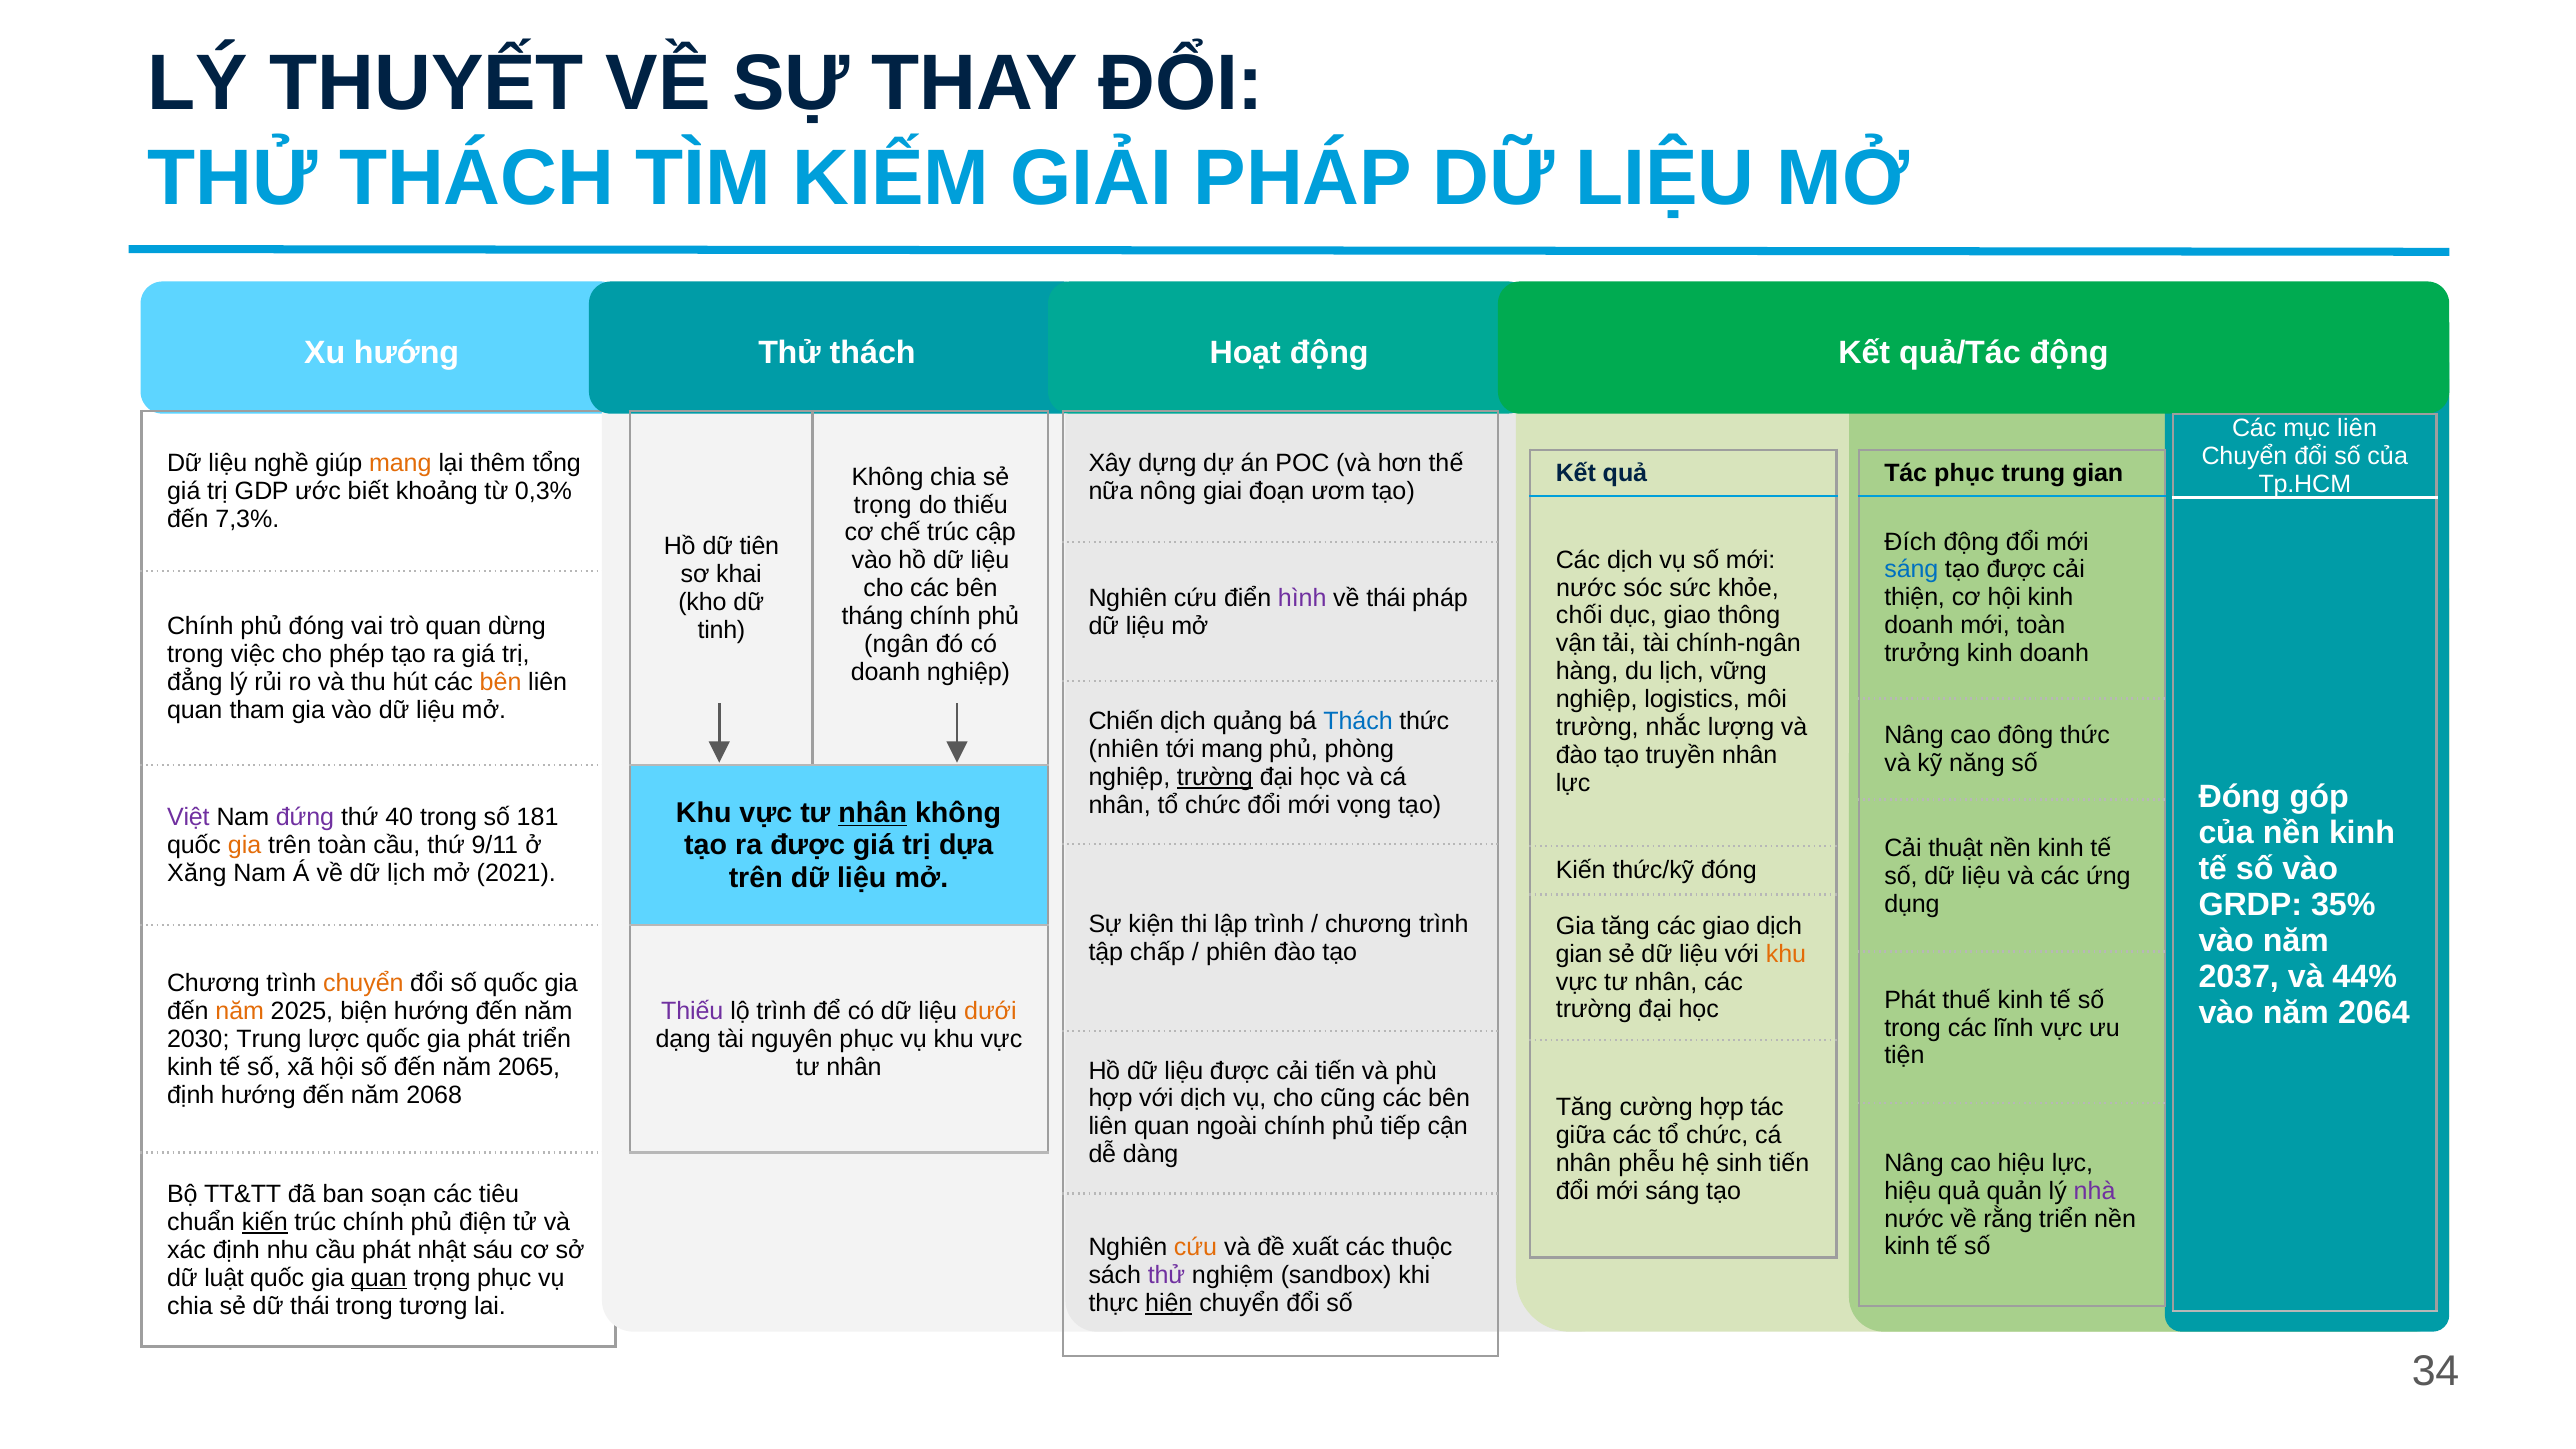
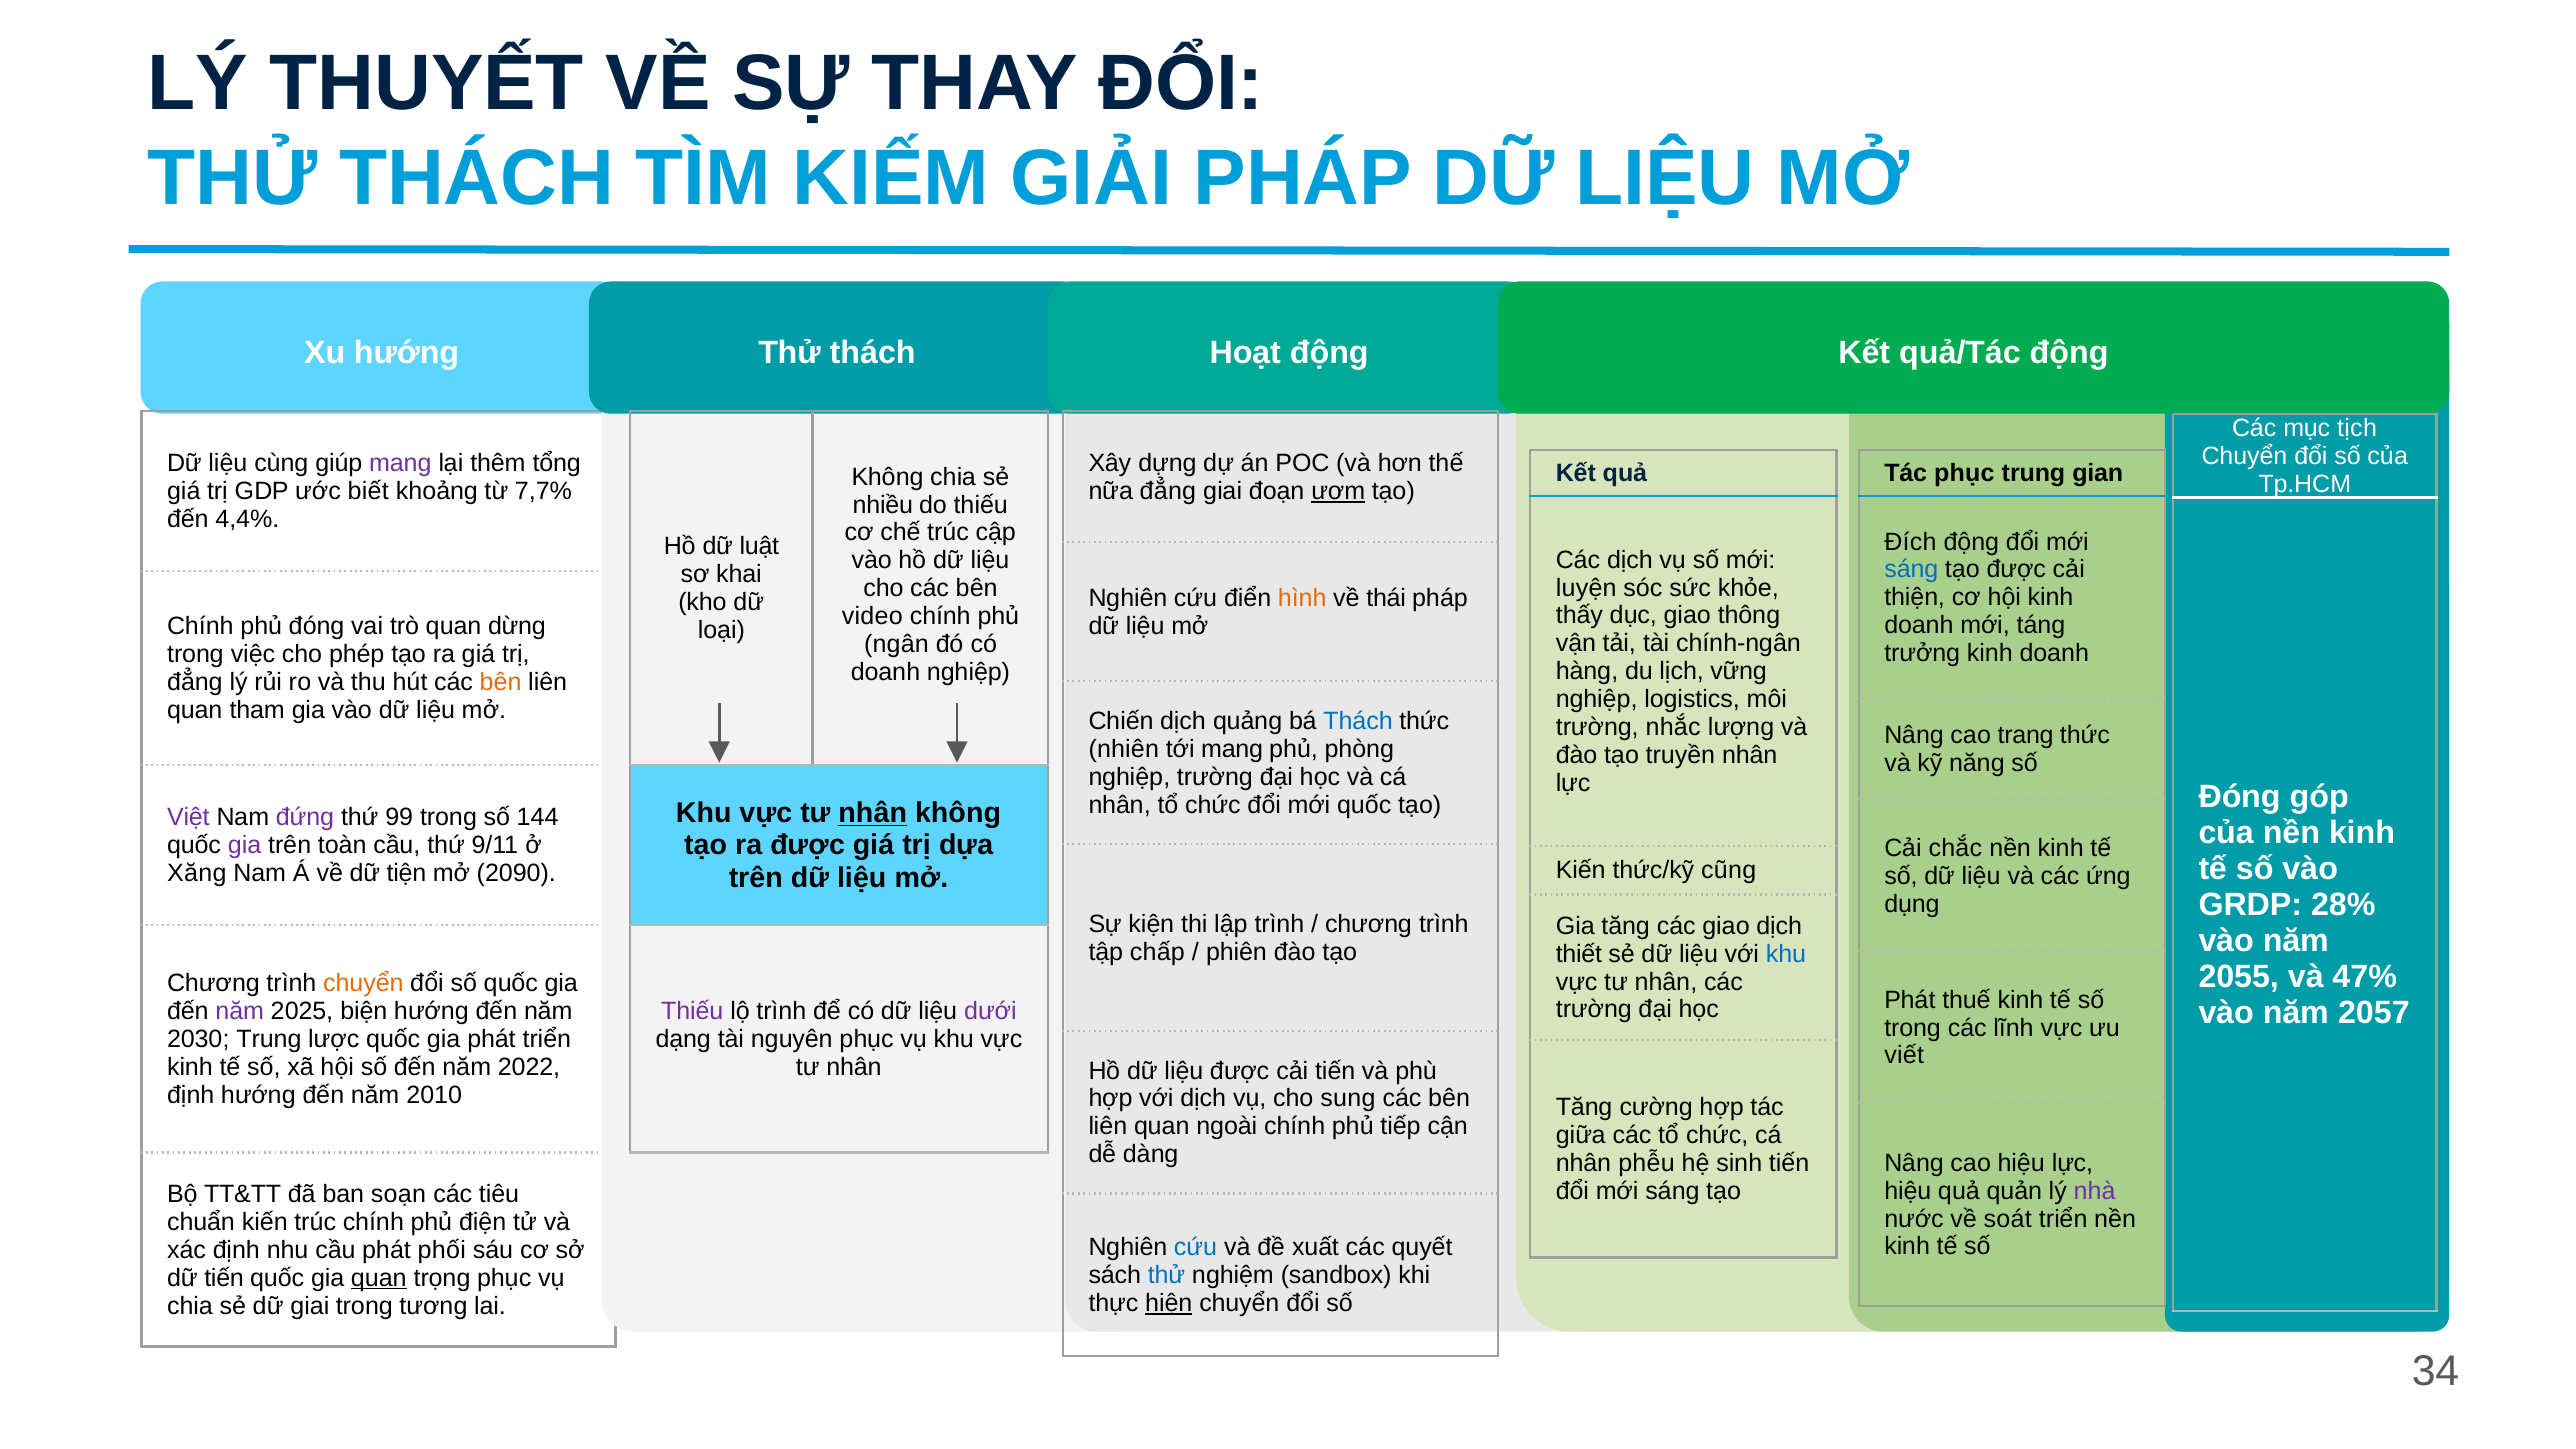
mục liên: liên -> tịch (2357, 428)
nghề: nghề -> cùng (281, 464)
mang colour: orange -> purple (400, 464)
nữa nông: nông -> đẳng (1168, 491)
ươm underline: none -> present (1338, 491)
0,3%: 0,3% -> 7,7% (543, 492)
trọng: trọng -> nhiều (883, 505)
7,3%: 7,3% -> 4,4% (247, 519)
tiên: tiên -> luật (759, 547)
nước: nước -> luyện (1586, 588)
hình colour: purple -> orange (1302, 598)
chối: chối -> thấy (1579, 616)
tháng: tháng -> video (872, 616)
mới toàn: toàn -> táng (2041, 625)
tinh: tinh -> loại (721, 630)
đông: đông -> trang (2026, 736)
trường underline: present -> none (1215, 777)
mới vọng: vọng -> quốc (1364, 805)
40: 40 -> 99 (399, 817)
181: 181 -> 144 (538, 817)
gia colour: orange -> purple (245, 845)
thuật: thuật -> chắc (1955, 848)
thức/kỹ đóng: đóng -> cũng (1729, 871)
dữ lịch: lịch -> tiện (407, 873)
2021: 2021 -> 2090 (516, 873)
35%: 35% -> 28% (2343, 905)
gian: gian -> thiết (1579, 954)
khu colour: orange -> blue (1786, 954)
2037: 2037 -> 2055 (2239, 977)
44%: 44% -> 47% (2365, 977)
2064: 2064 -> 2057 (2374, 1013)
năm colour: orange -> purple (240, 1011)
dưới colour: orange -> purple (990, 1011)
tiện: tiện -> viết (1904, 1056)
2065: 2065 -> 2022 (529, 1067)
2068: 2068 -> 2010 (434, 1095)
cũng: cũng -> sung (1348, 1099)
rằng: rằng -> soát (2008, 1219)
kiến underline: present -> none (265, 1222)
cứu colour: orange -> blue (1195, 1247)
thuộc: thuộc -> quyết (1422, 1247)
nhật: nhật -> phối (442, 1250)
thử colour: purple -> blue (1166, 1275)
dữ luật: luật -> tiến (224, 1278)
dữ thái: thái -> giai (310, 1306)
